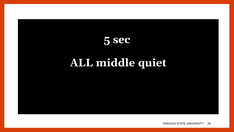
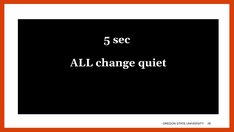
middle: middle -> change (115, 63)
